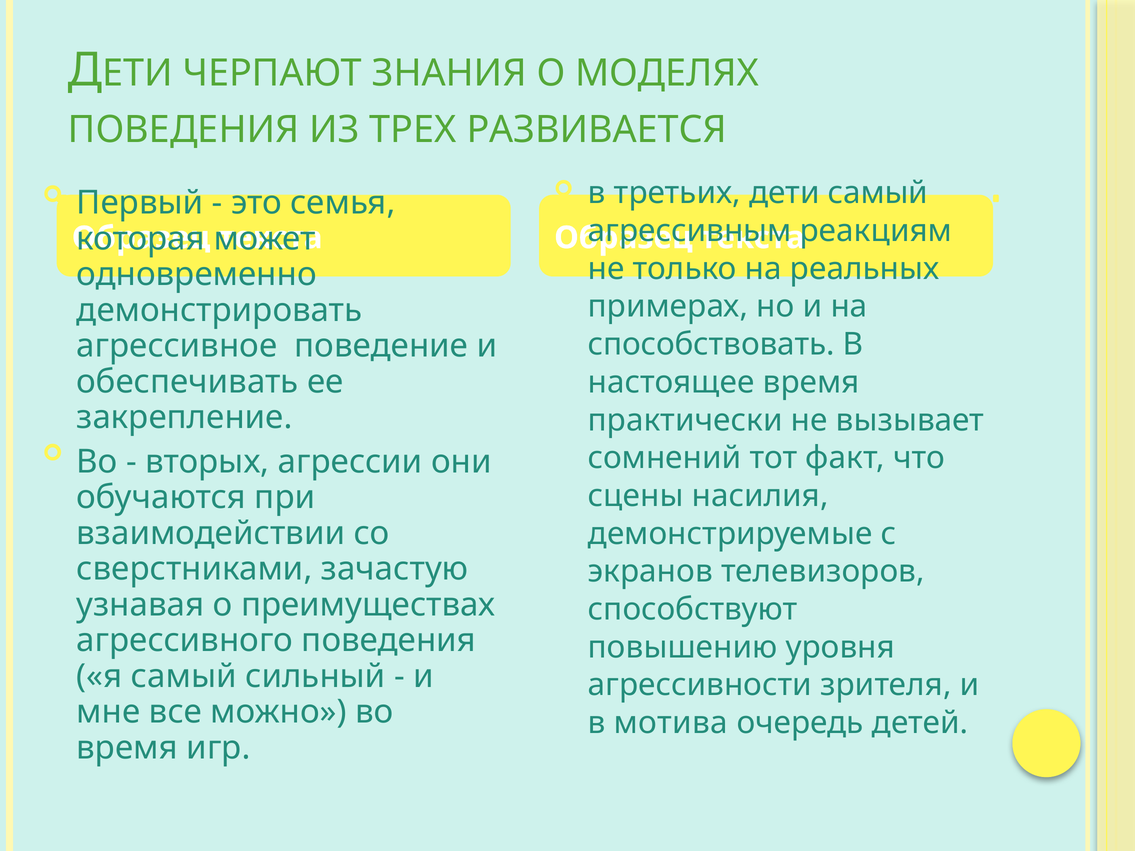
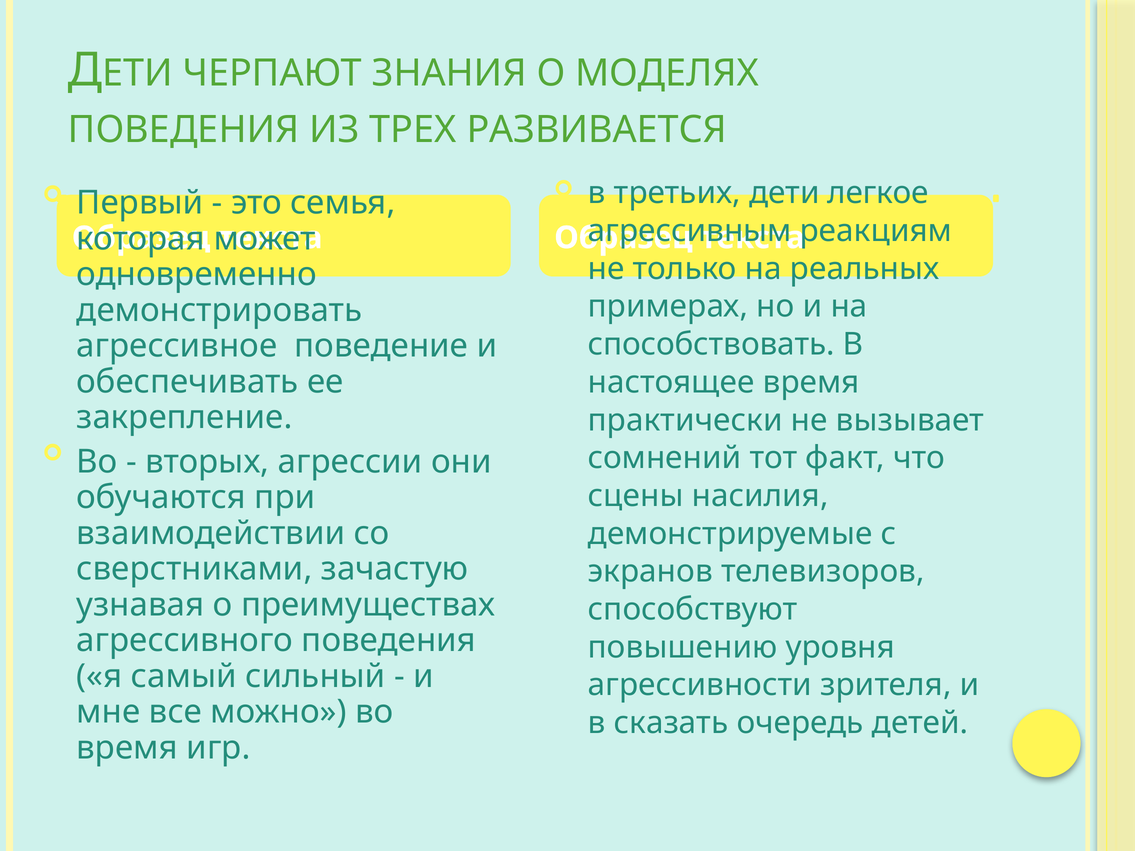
дети самый: самый -> легкое (878, 193)
мотива: мотива -> сказать (671, 723)
